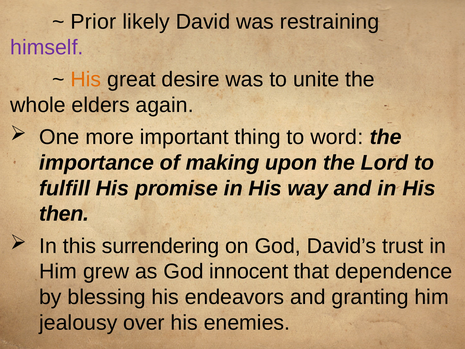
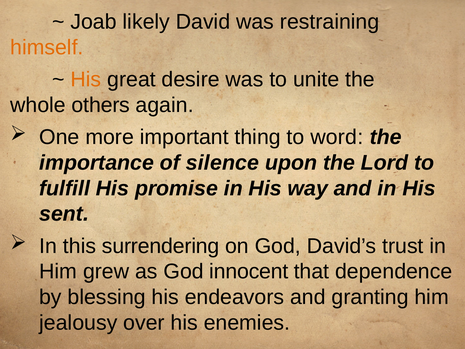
Prior: Prior -> Joab (94, 22)
himself colour: purple -> orange (47, 47)
elders: elders -> others (101, 105)
making: making -> silence (222, 163)
then: then -> sent (64, 214)
